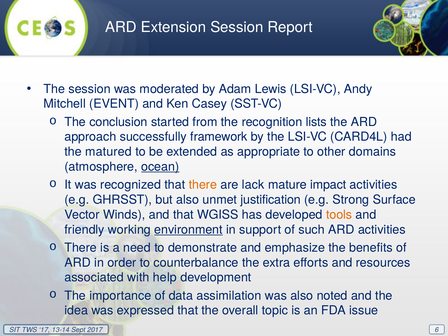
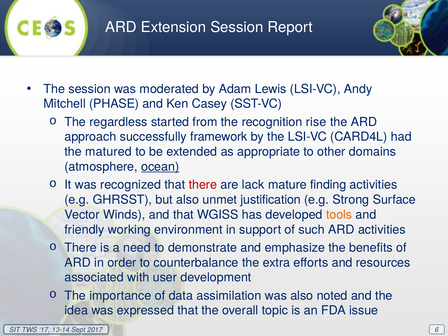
EVENT: EVENT -> PHASE (114, 104)
conclusion: conclusion -> regardless (118, 122)
lists: lists -> rise (316, 122)
there colour: orange -> red (203, 185)
impact: impact -> finding (328, 185)
environment underline: present -> none (188, 230)
help: help -> user (165, 278)
